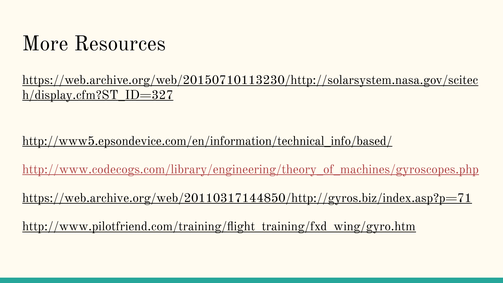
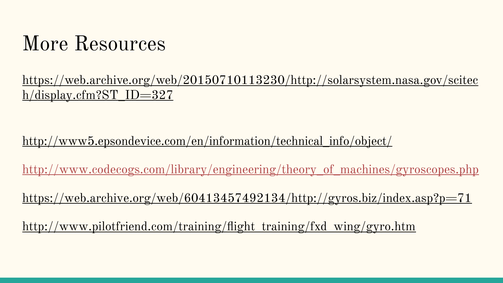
http://www5.epsondevice.com/en/information/technical_info/based/: http://www5.epsondevice.com/en/information/technical_info/based/ -> http://www5.epsondevice.com/en/information/technical_info/object/ (207, 141)
https://web.archive.org/web/20110317144850/http://gyros.biz/index.asp?p=71: https://web.archive.org/web/20110317144850/http://gyros.biz/index.asp?p=71 -> https://web.archive.org/web/60413457492134/http://gyros.biz/index.asp?p=71 (247, 198)
